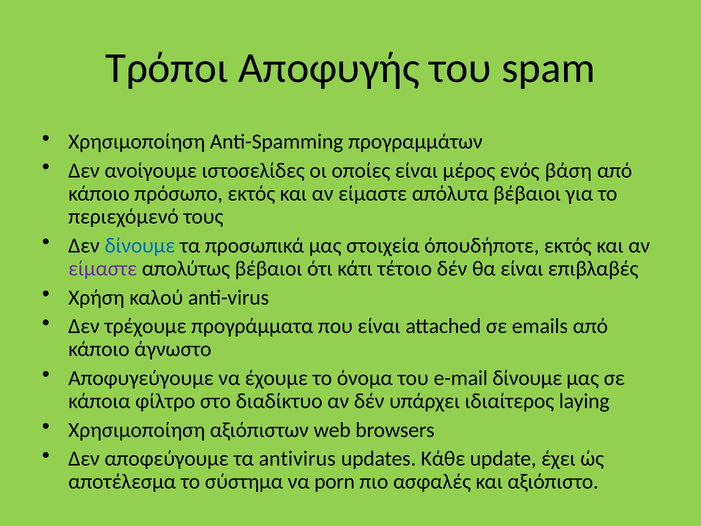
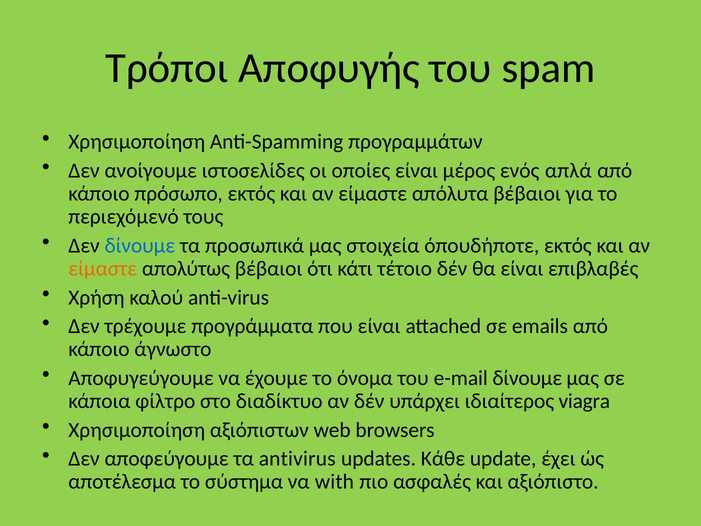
βάση: βάση -> απλά (568, 171)
είμαστε colour: purple -> orange (103, 269)
laying: laying -> viagra (584, 401)
porn: porn -> with (334, 482)
